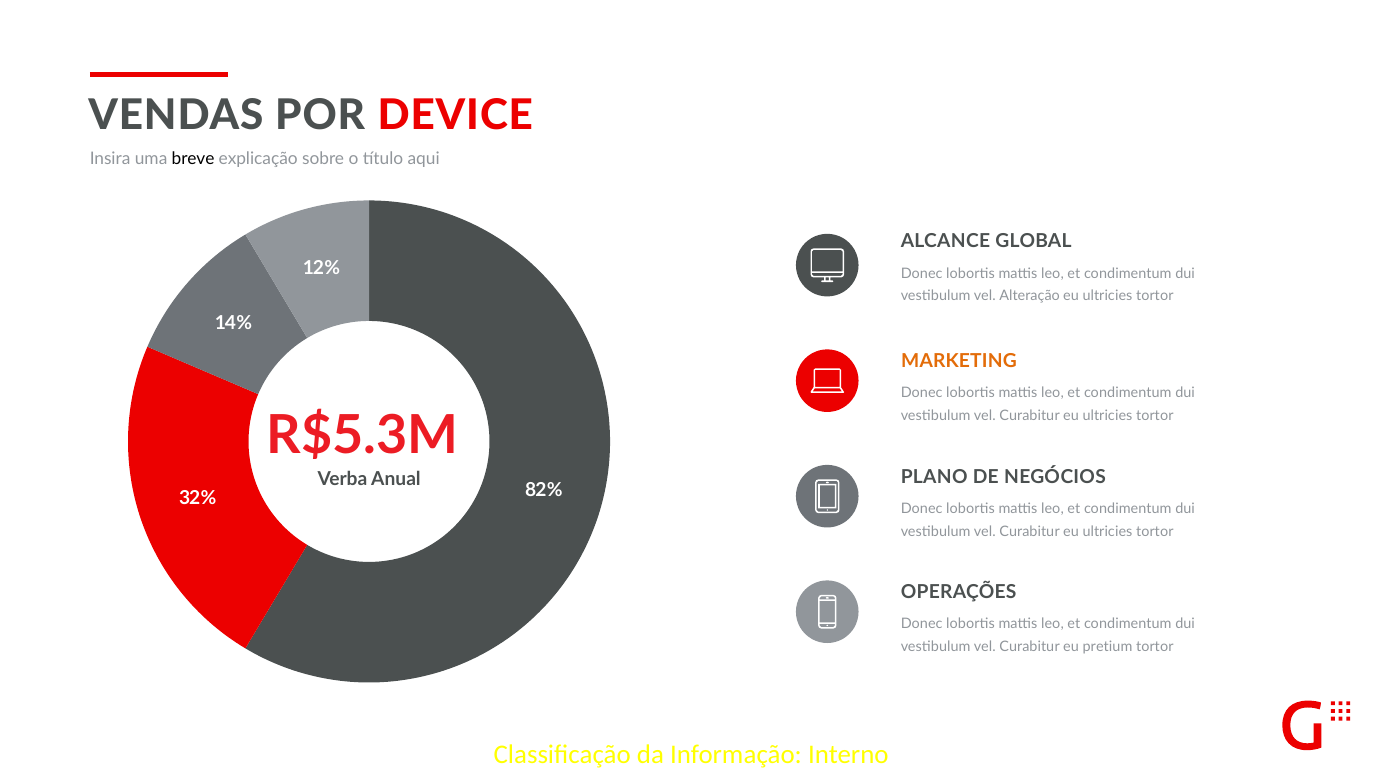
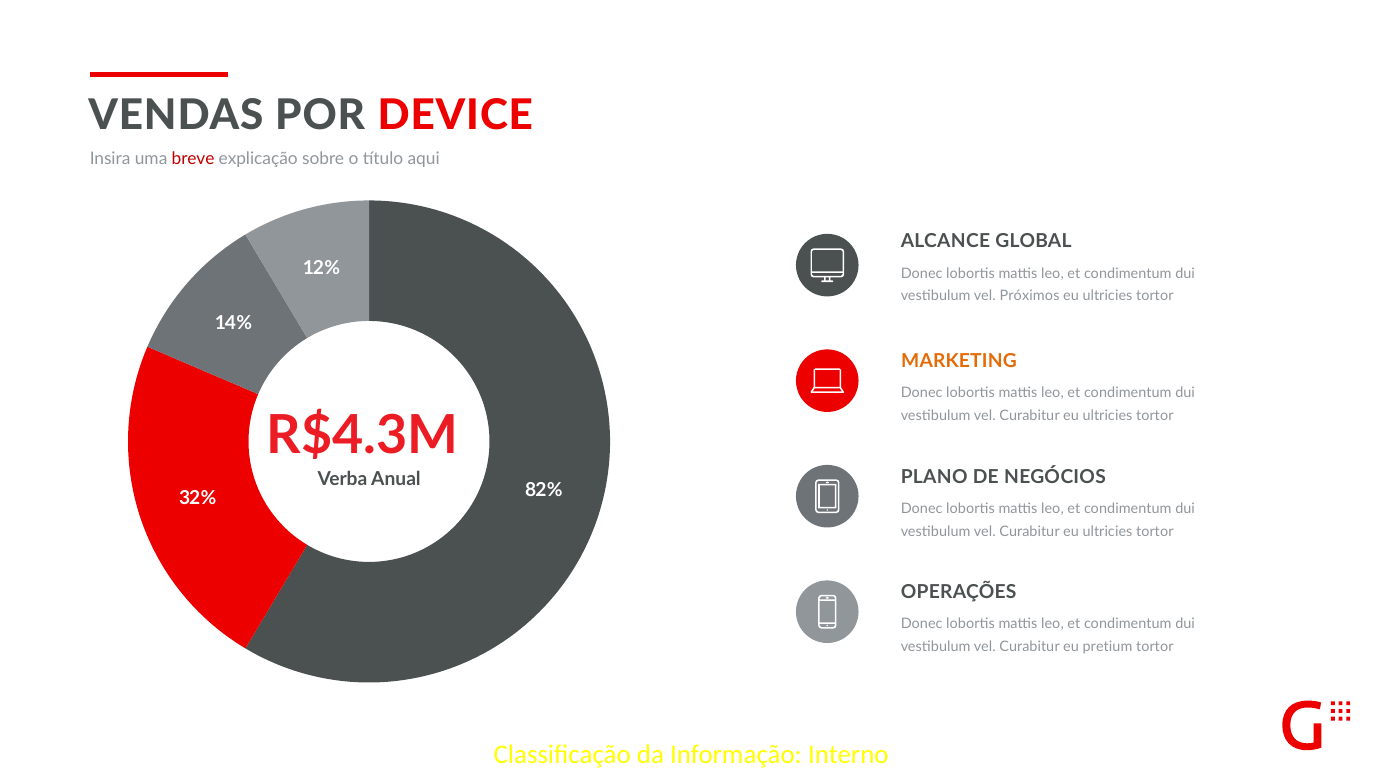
breve colour: black -> red (193, 159)
Alteração: Alteração -> Próximos (1030, 296)
R$5.3M: R$5.3M -> R$4.3M (363, 435)
